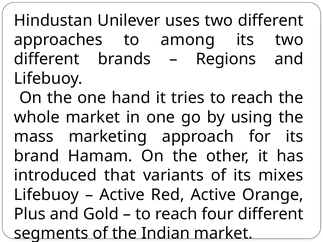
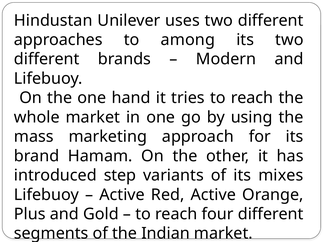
Regions: Regions -> Modern (226, 59)
that: that -> step (120, 176)
